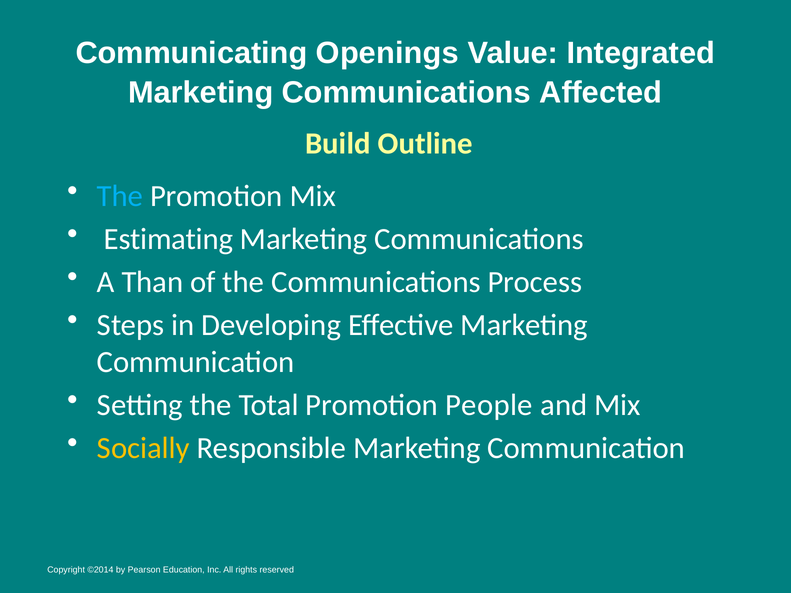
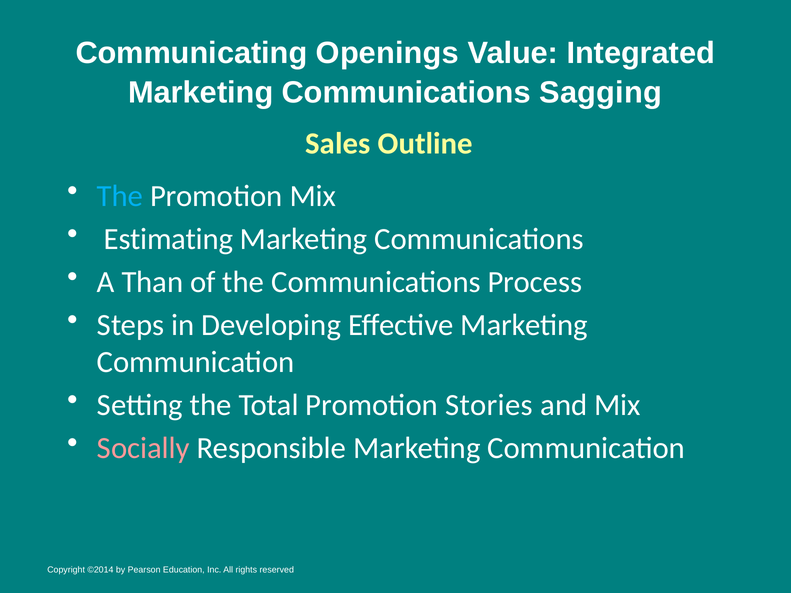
Affected: Affected -> Sagging (601, 92)
Build: Build -> Sales (338, 144)
People: People -> Stories (489, 405)
Socially colour: yellow -> pink (143, 448)
